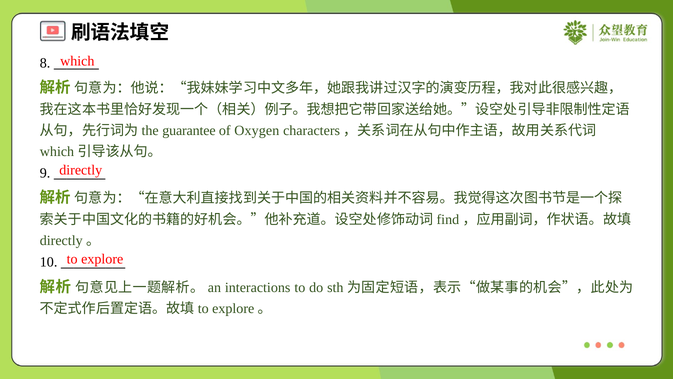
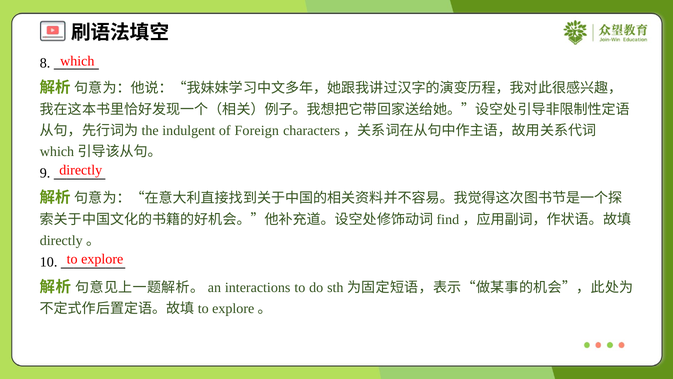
guarantee: guarantee -> indulgent (189, 130)
Oxygen: Oxygen -> Foreign (257, 130)
